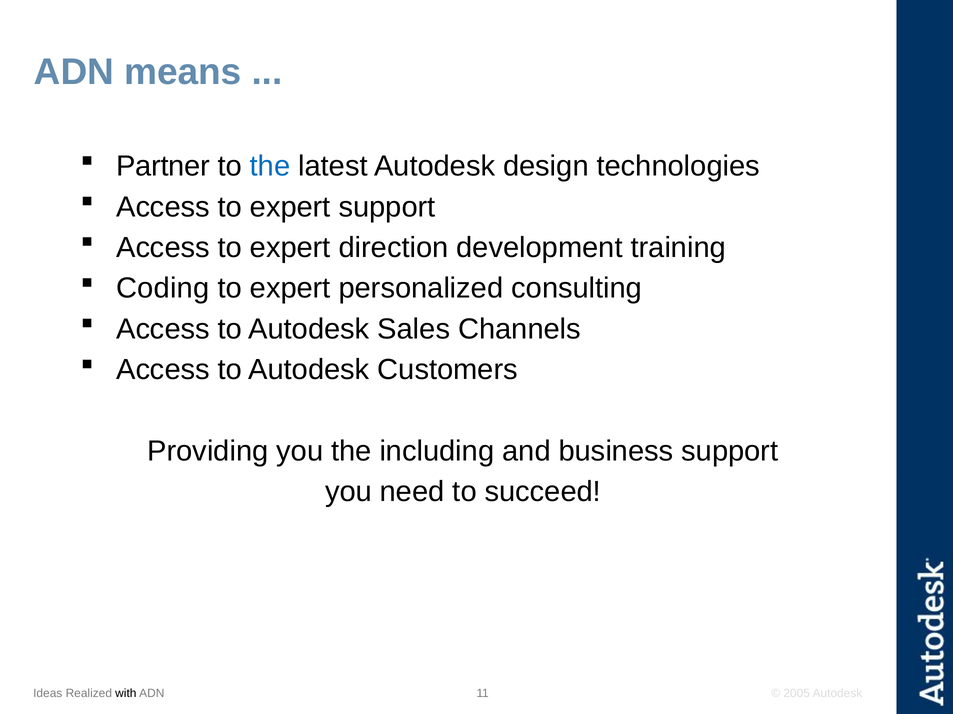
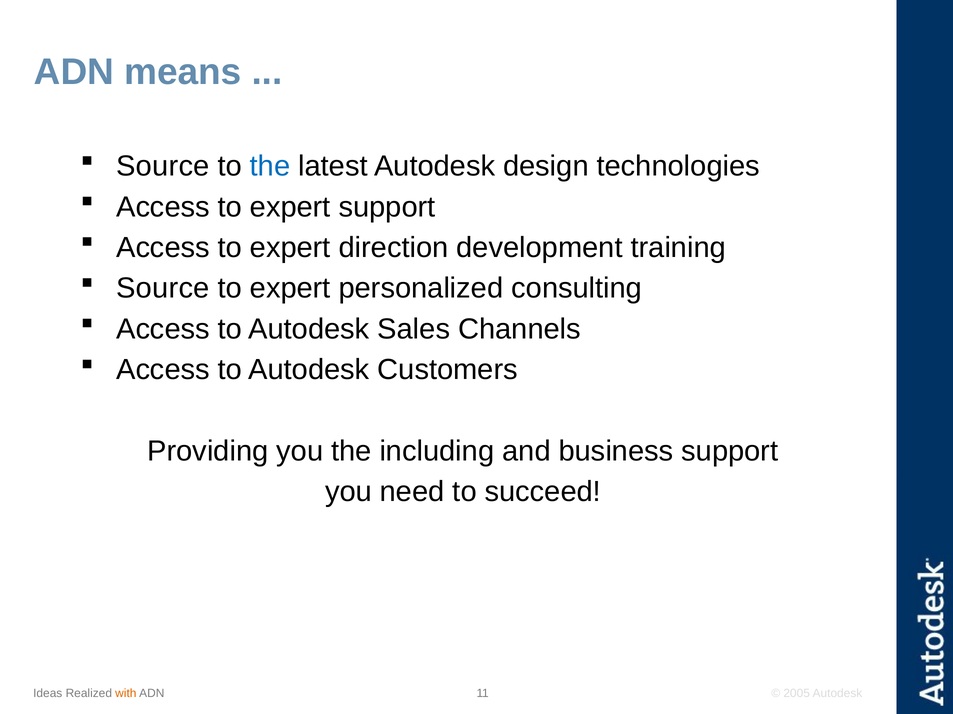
Partner: Partner -> Source (163, 166)
Coding: Coding -> Source (163, 289)
with colour: black -> orange (126, 694)
